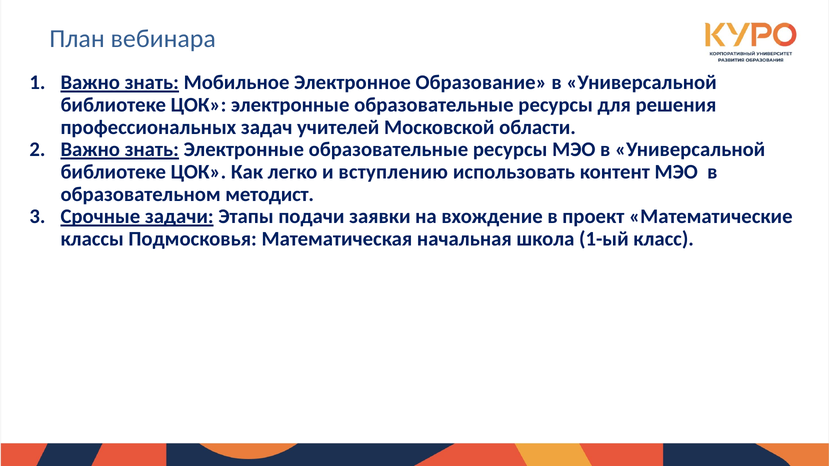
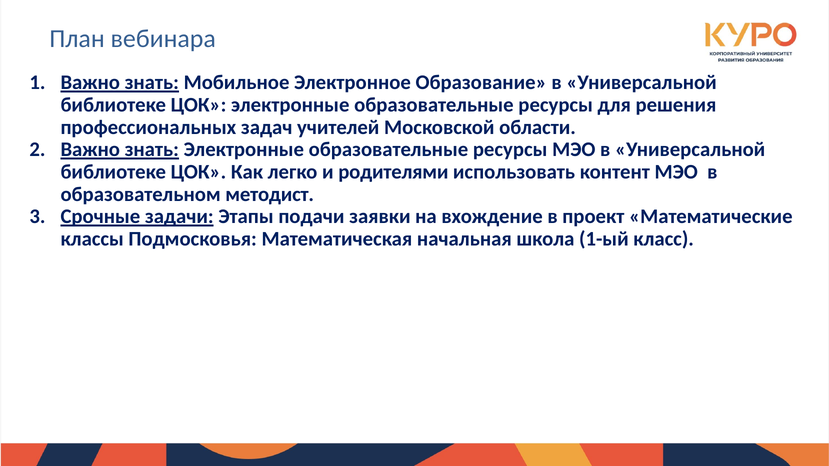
вступлению: вступлению -> родителями (393, 172)
